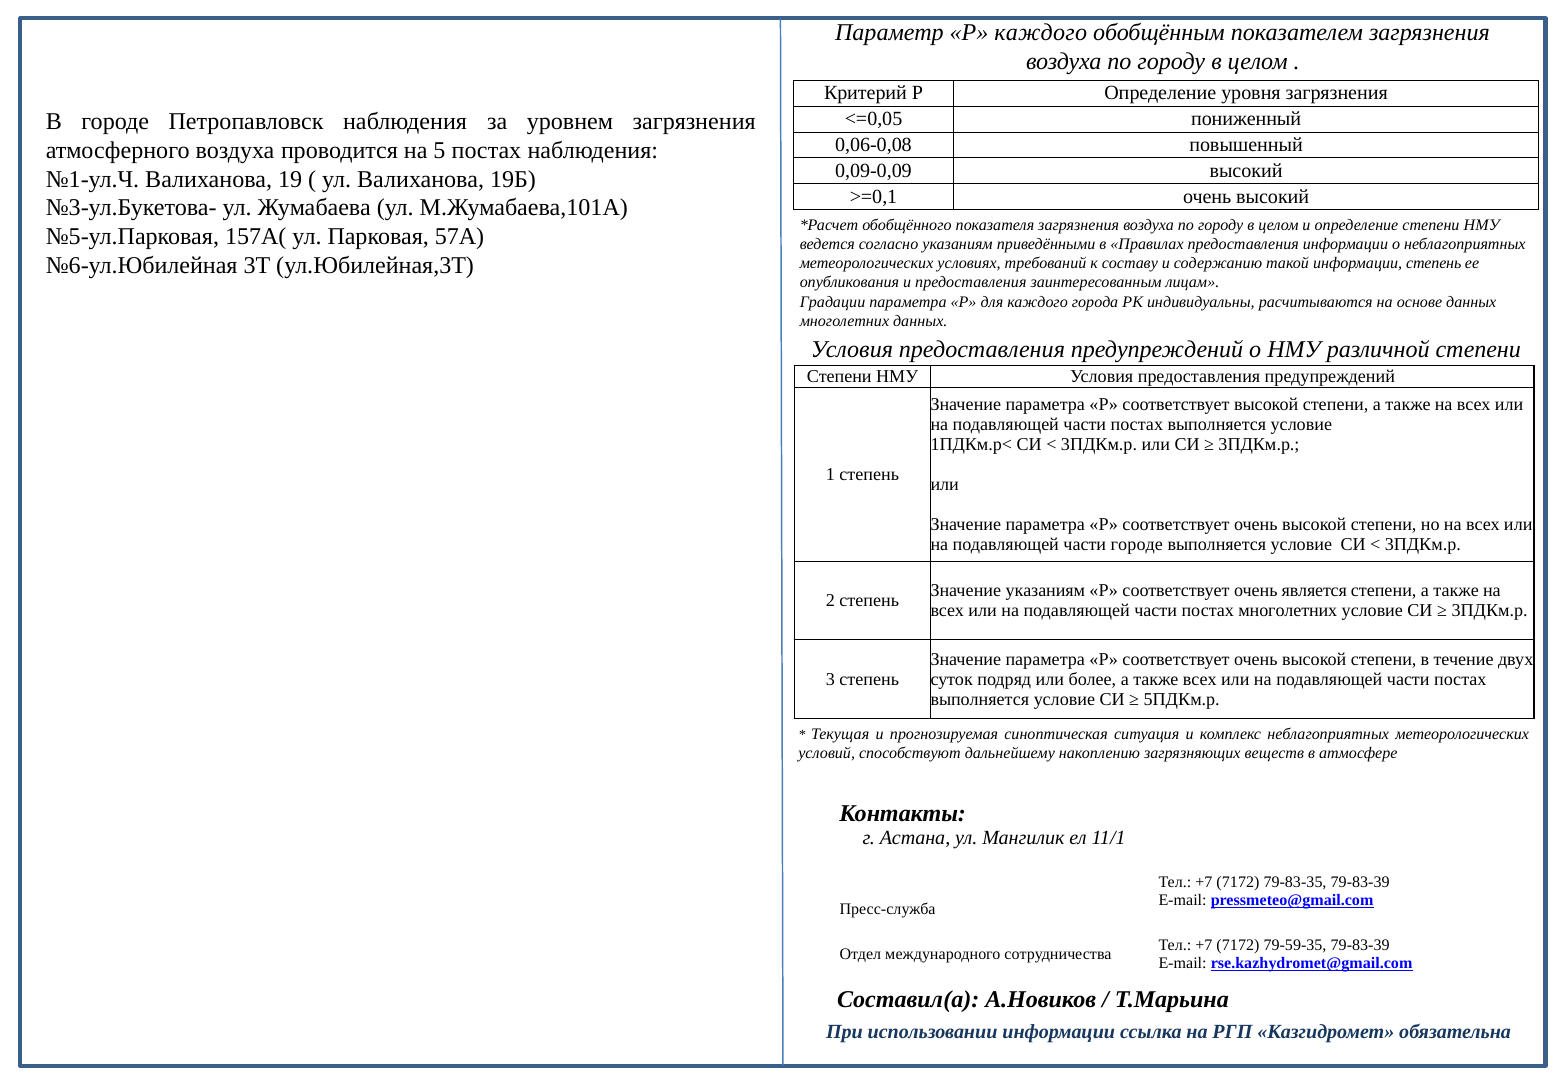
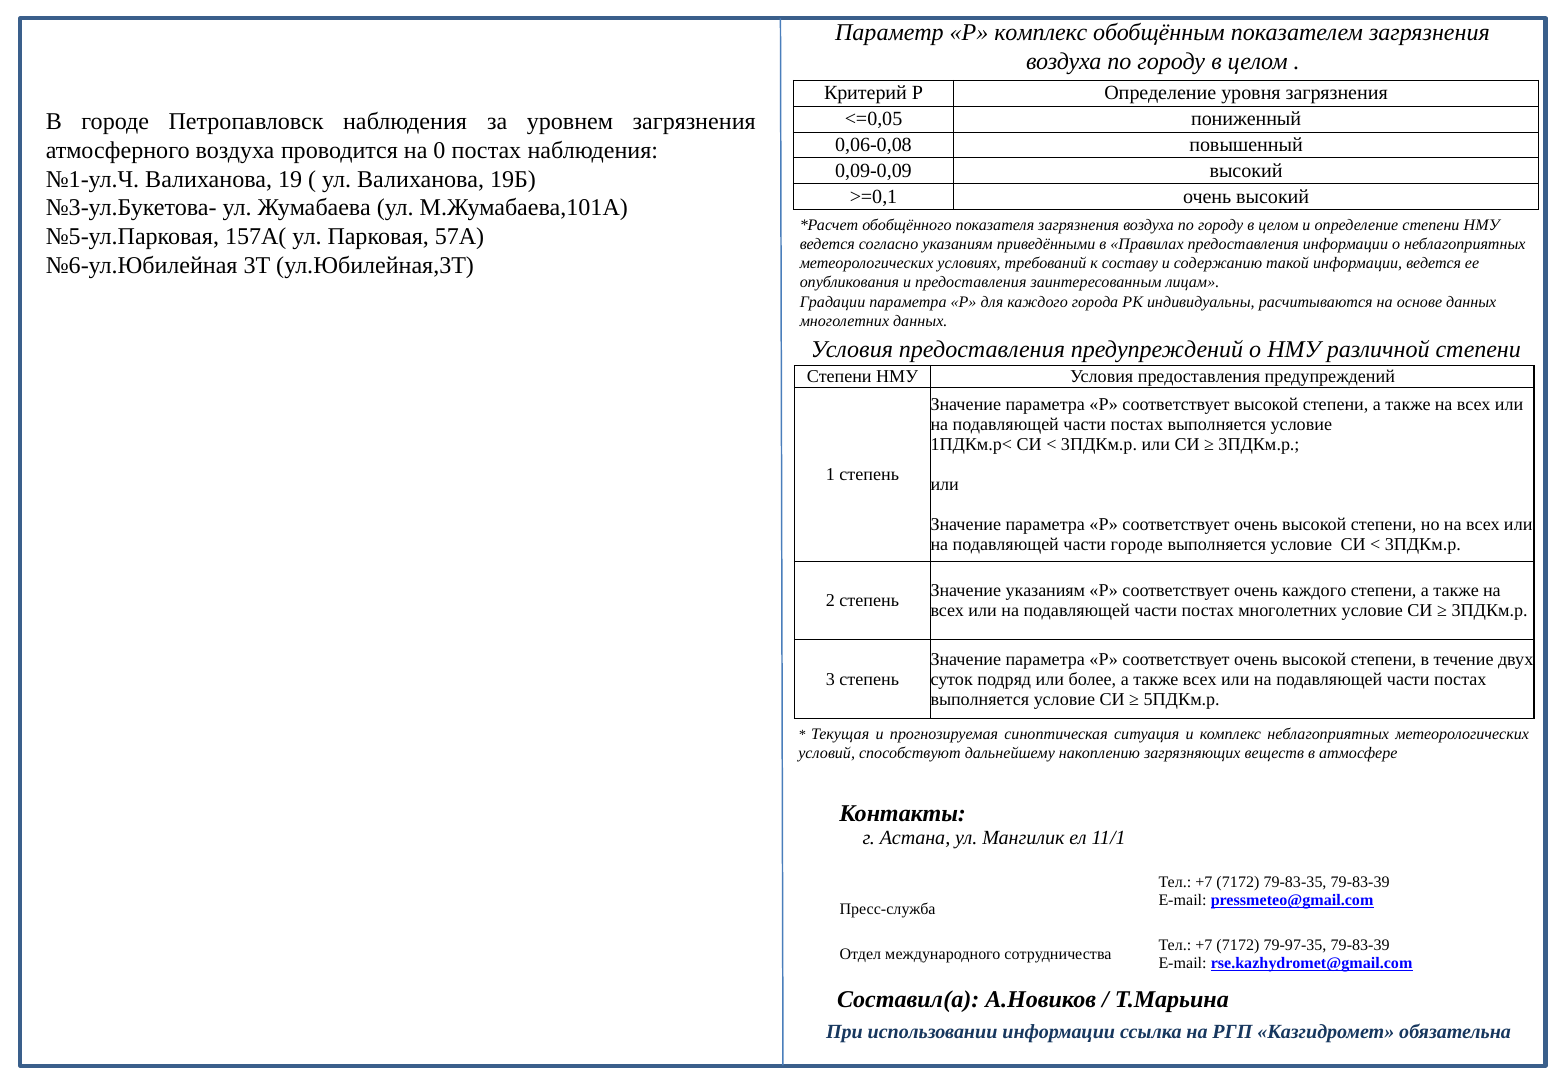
Р каждого: каждого -> комплекс (1041, 32)
5: 5 -> 0 (440, 150)
информации степень: степень -> ведется (1434, 263)
очень является: является -> каждого (1314, 591)
79-59-35: 79-59-35 -> 79-97-35 (1295, 945)
